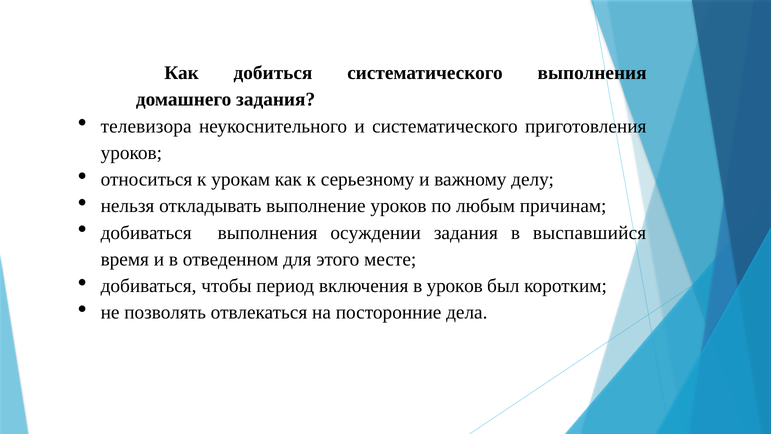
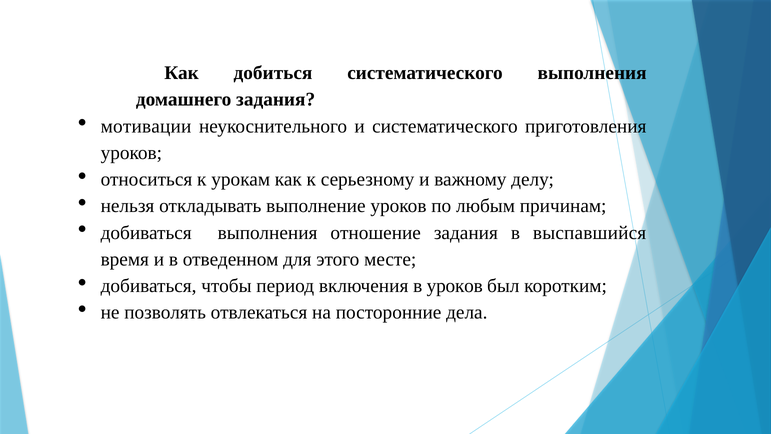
телевизора: телевизора -> мотивации (146, 126)
осуждении: осуждении -> отношение (376, 232)
